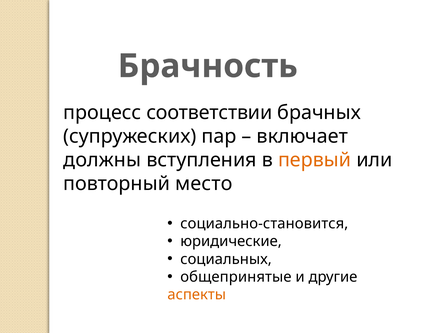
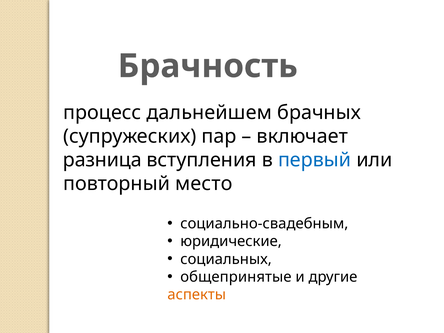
соответствии: соответствии -> дальнейшем (209, 113)
должны: должны -> разница (102, 160)
первый colour: orange -> blue (315, 160)
социально-становится: социально-становится -> социально-свадебным (264, 224)
